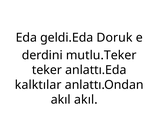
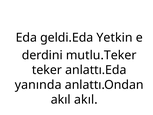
Doruk: Doruk -> Yetkin (114, 37)
kalktılar: kalktılar -> yanında (38, 85)
